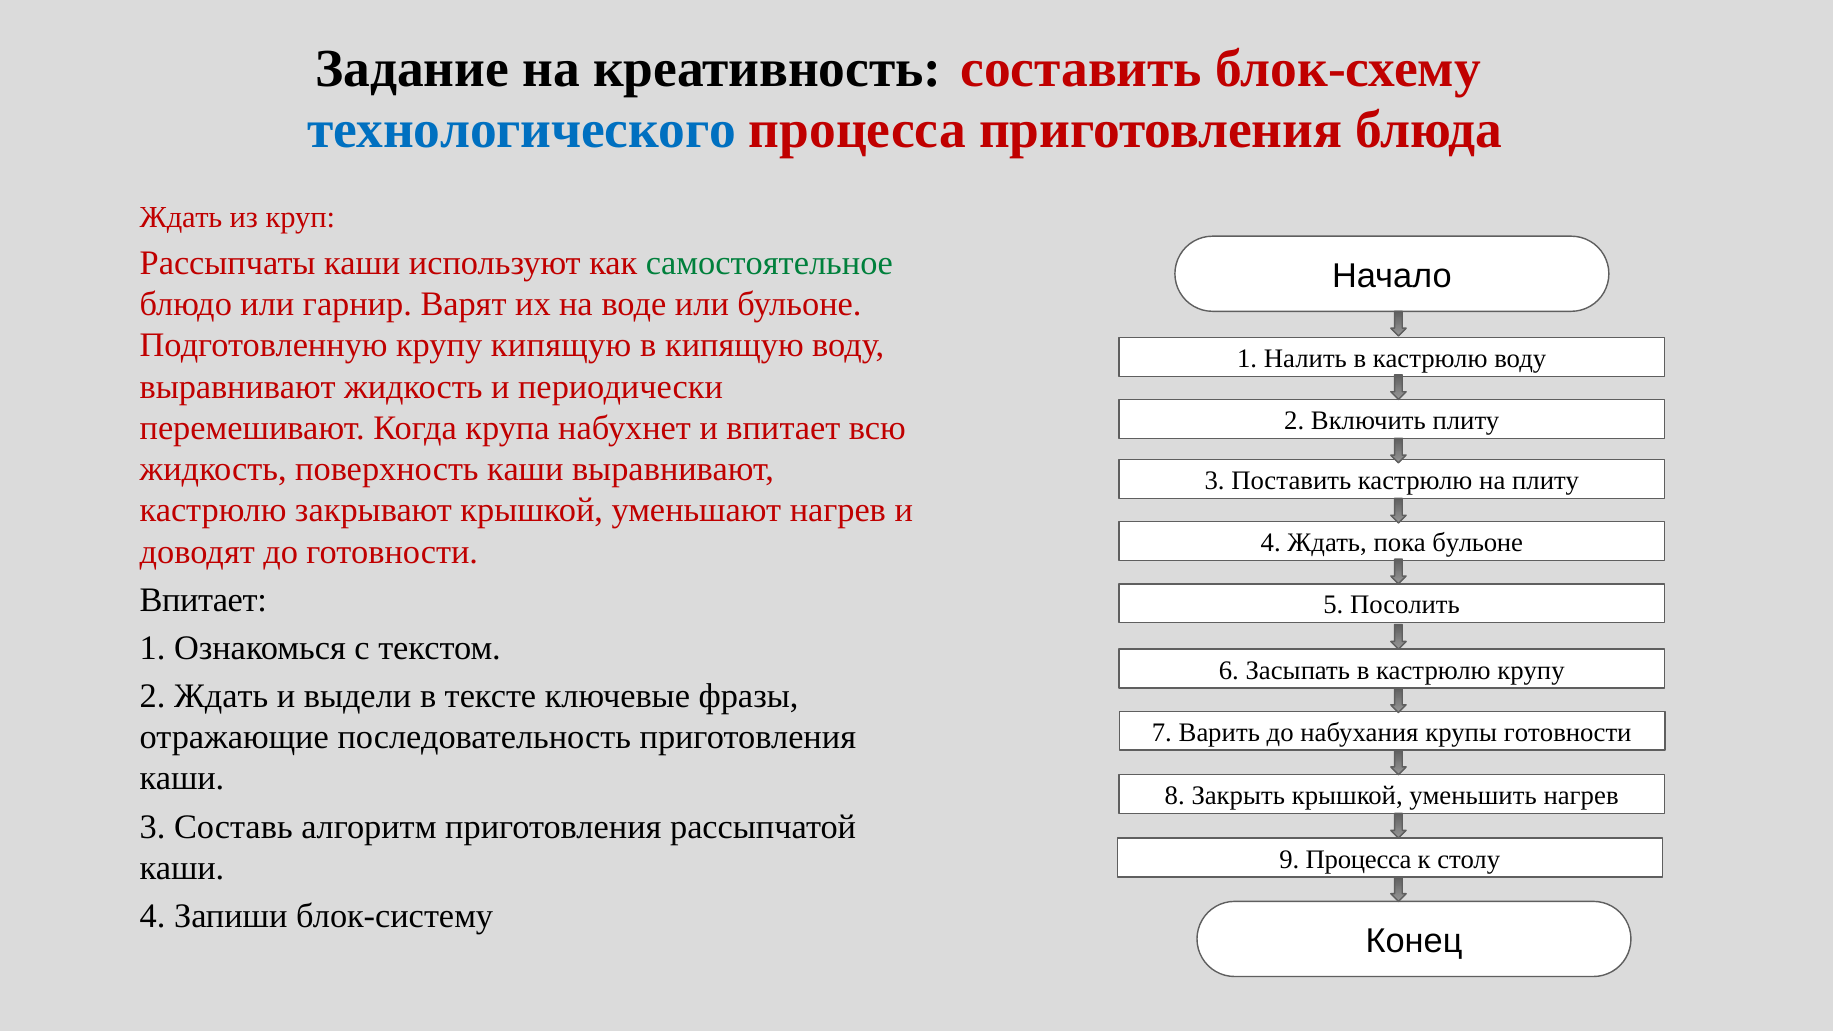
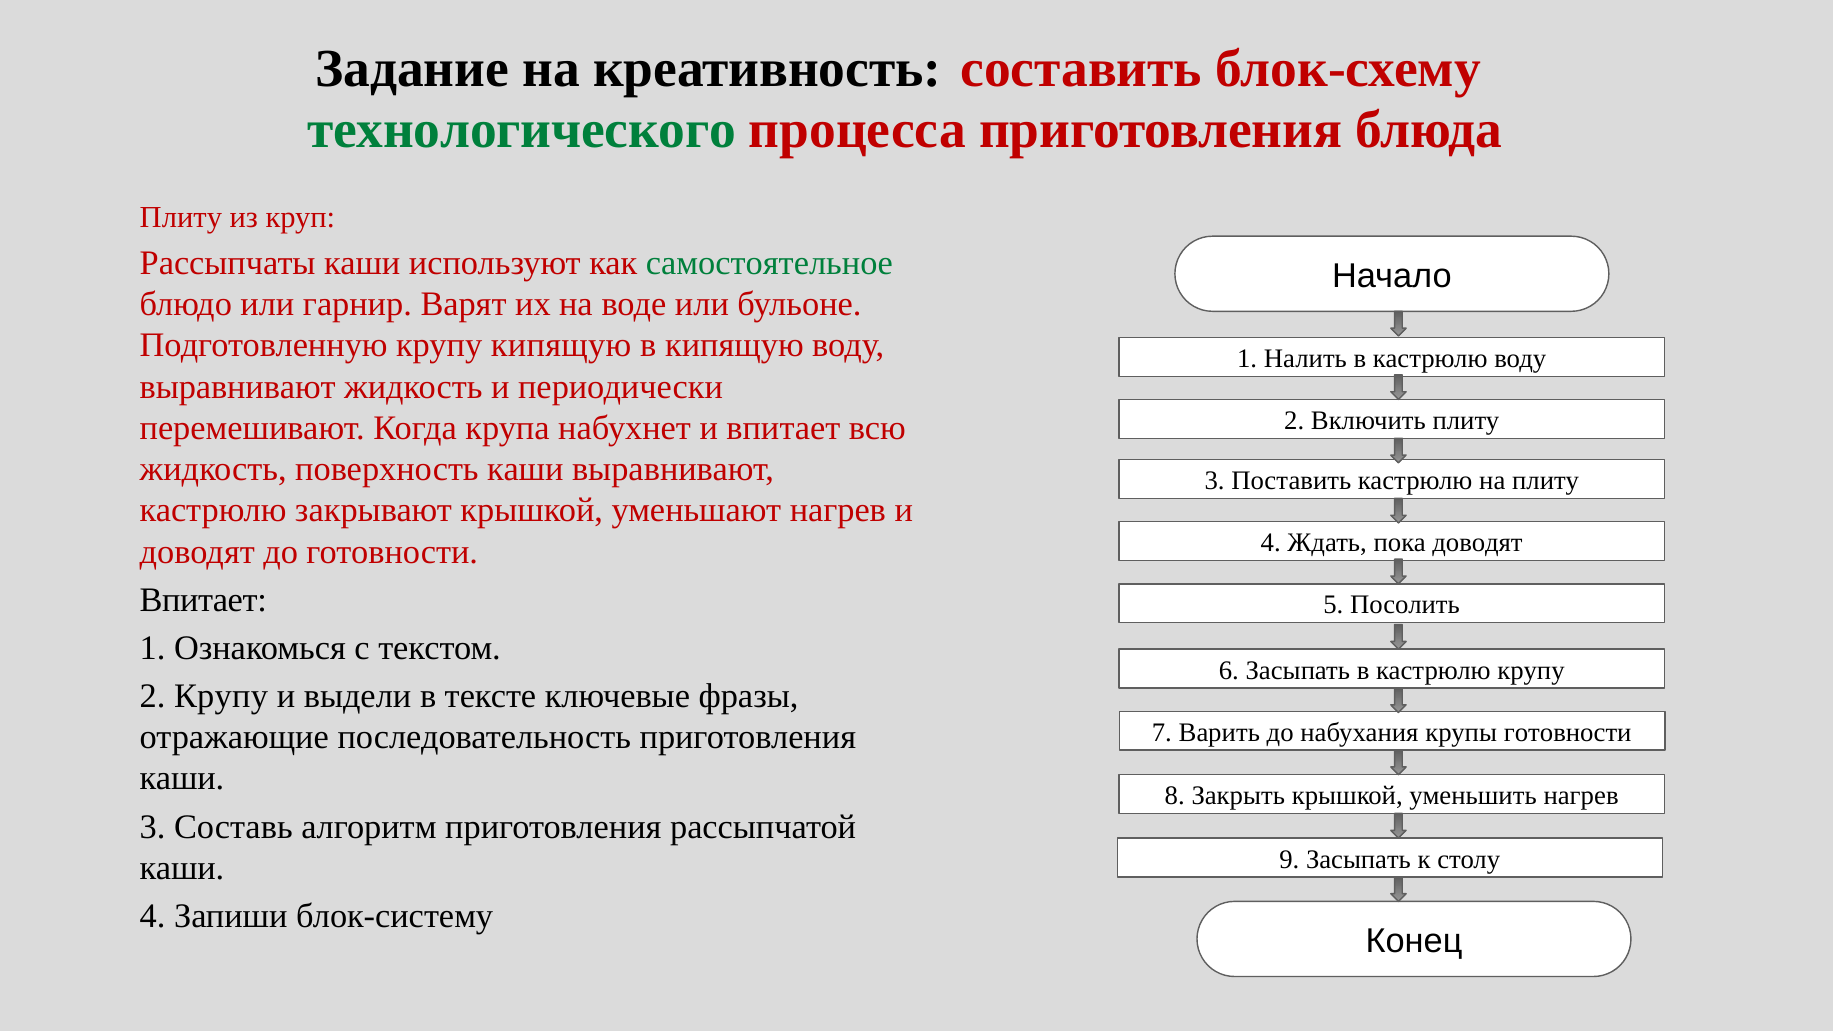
технологического colour: blue -> green (522, 130)
Ждать: Ждать -> Плиту (181, 217)
пока бульоне: бульоне -> доводят (1478, 543)
2 Ждать: Ждать -> Крупу (221, 696)
9 Процесса: Процесса -> Засыпать (1358, 859)
